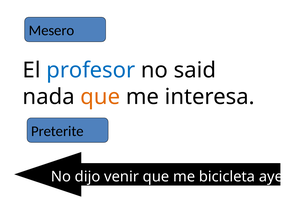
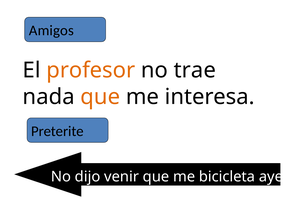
Mesero: Mesero -> Amigos (51, 31)
profesor colour: blue -> orange (91, 70)
said: said -> trae (195, 70)
